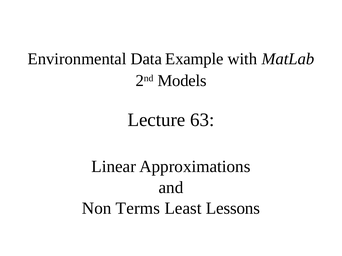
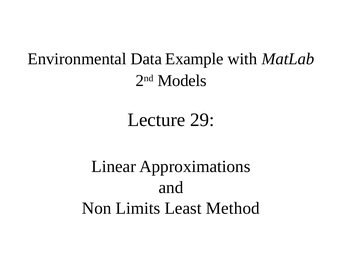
63: 63 -> 29 (202, 120)
Terms: Terms -> Limits (138, 209)
Lessons: Lessons -> Method (233, 209)
